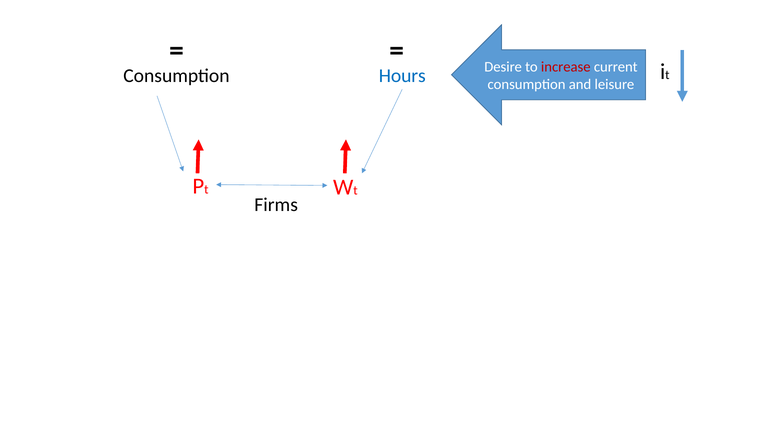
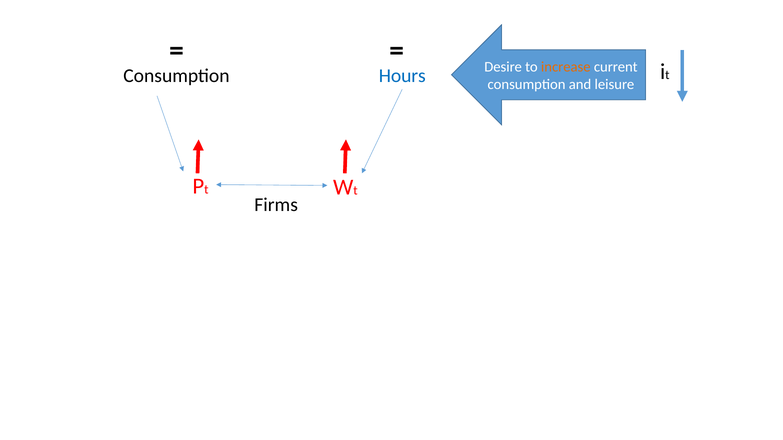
increase colour: red -> orange (566, 67)
